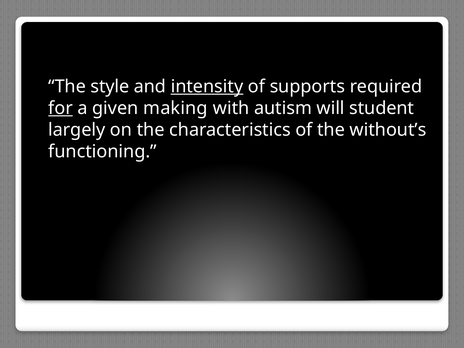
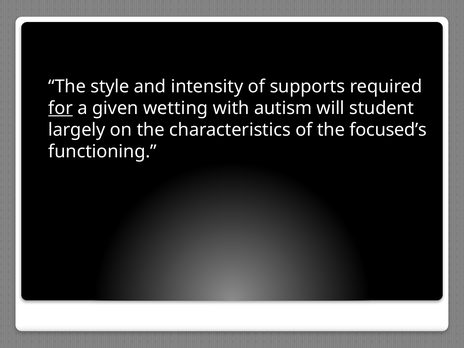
intensity underline: present -> none (207, 86)
making: making -> wetting (176, 108)
without’s: without’s -> focused’s (388, 130)
